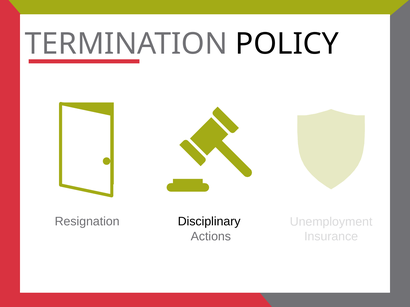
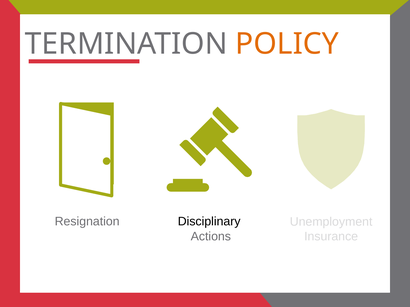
POLICY colour: black -> orange (287, 44)
